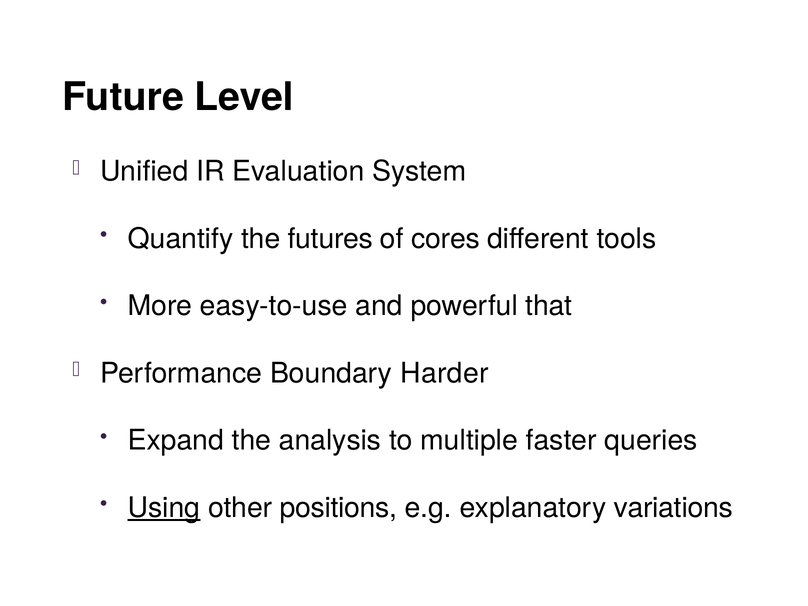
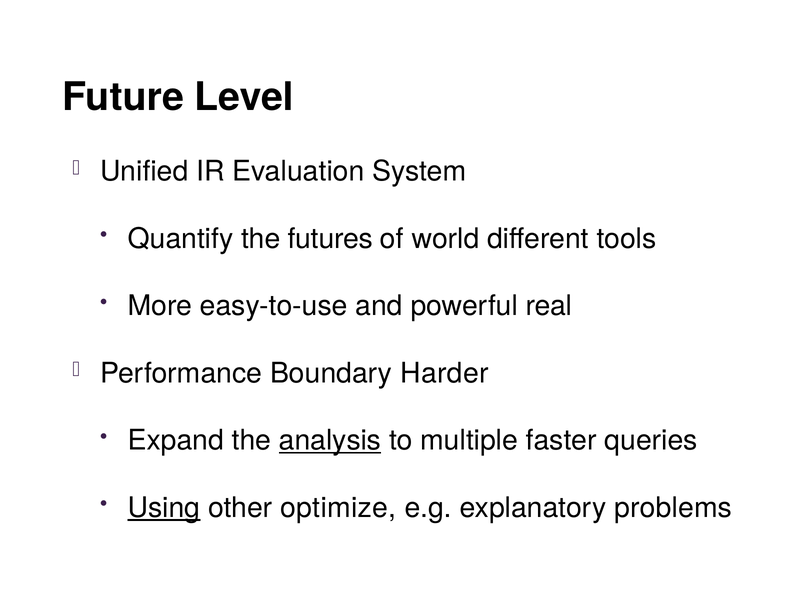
cores: cores -> world (445, 239)
that: that -> real (549, 306)
analysis underline: none -> present (330, 441)
positions: positions -> optimize (338, 508)
variations: variations -> problems (673, 508)
